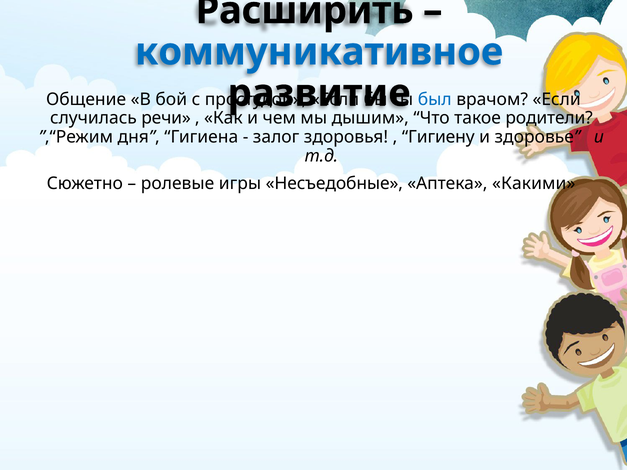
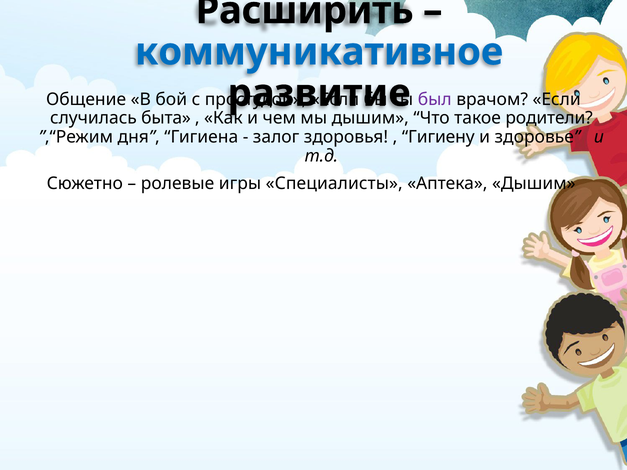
был colour: blue -> purple (435, 99)
речи: речи -> быта (166, 118)
Несъедобные: Несъедобные -> Специалисты (334, 184)
Аптека Какими: Какими -> Дышим (534, 184)
